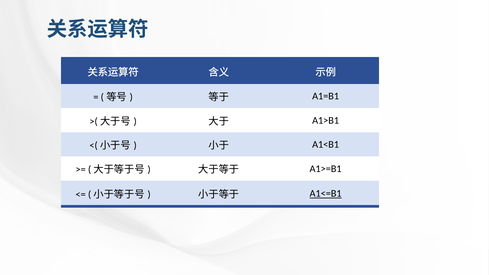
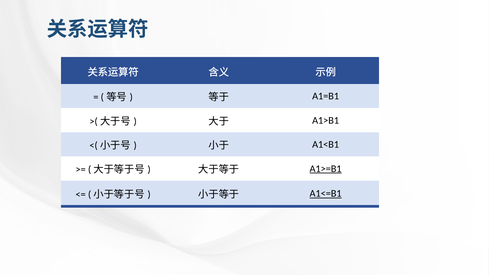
A1>=B1 underline: none -> present (326, 169)
